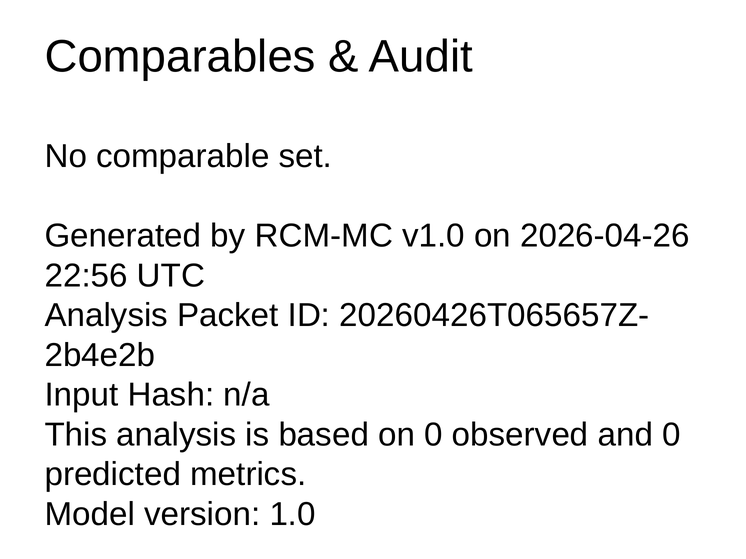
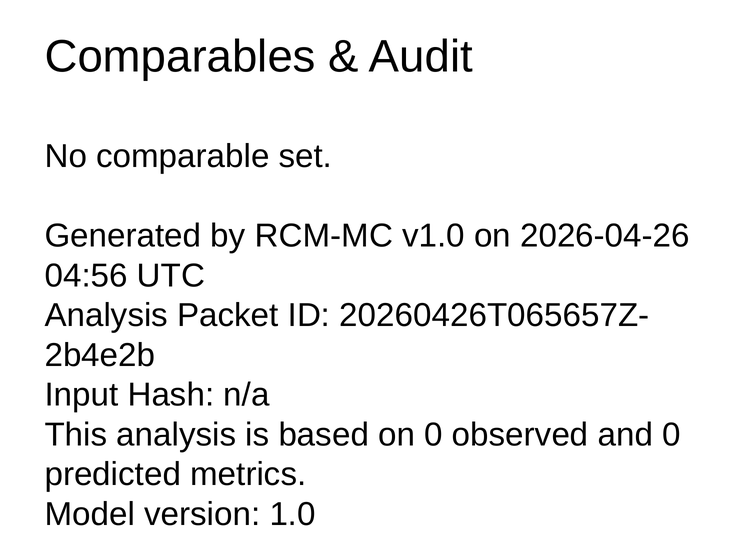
22:56: 22:56 -> 04:56 (86, 276)
